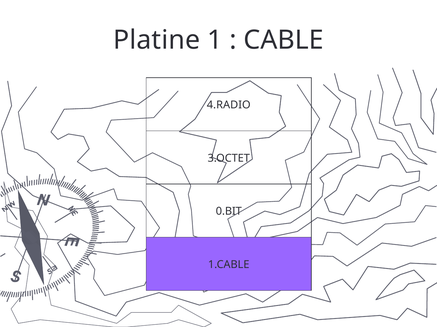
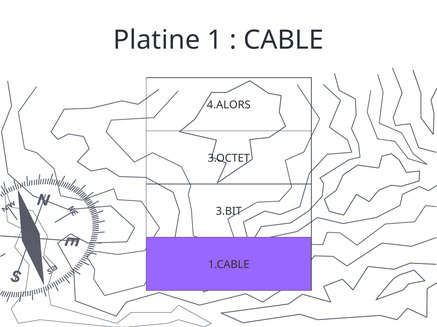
4.RADIO: 4.RADIO -> 4.ALORS (229, 105)
0.BIT: 0.BIT -> 3.BIT (229, 212)
